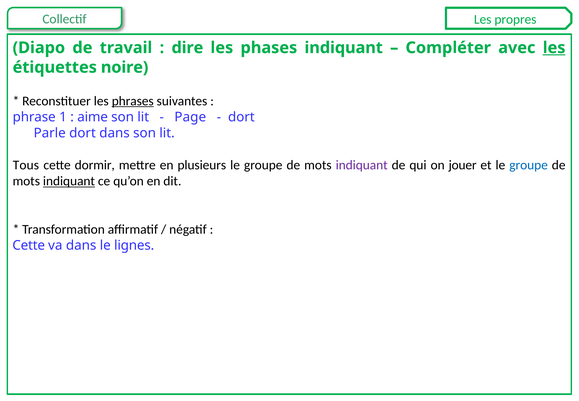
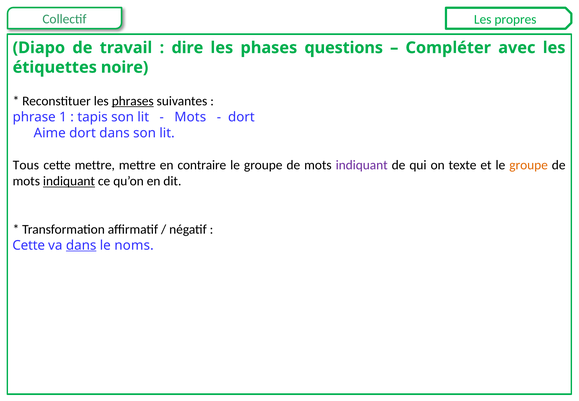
phases indiquant: indiquant -> questions (344, 48)
les underline: present -> none (554, 48)
aime: aime -> tapis (93, 117)
Page: Page -> Mots (190, 117)
Parle: Parle -> Aime (50, 133)
cette dormir: dormir -> mettre (95, 165)
plusieurs: plusieurs -> contraire (202, 165)
jouer: jouer -> texte (463, 165)
groupe colour: blue -> orange (529, 165)
dans underline: none -> present (81, 245)
lignes: lignes -> noms (134, 245)
